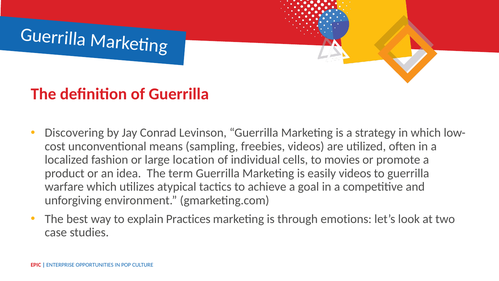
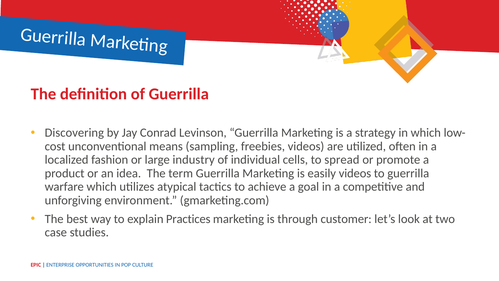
location: location -> industry (194, 160)
movies: movies -> spread (342, 160)
emotions: emotions -> customer (346, 219)
